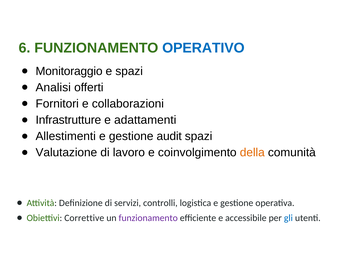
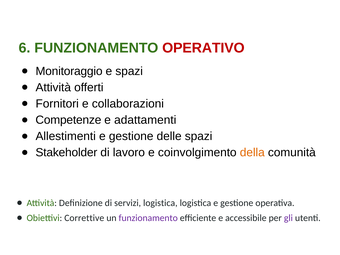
OPERATIVO colour: blue -> red (203, 48)
Analisi: Analisi -> Attività (53, 87)
Infrastrutture: Infrastrutture -> Competenze (68, 120)
audit: audit -> delle (169, 136)
Valutazione: Valutazione -> Stakeholder (66, 153)
servizi controlli: controlli -> logistica (160, 203)
gli colour: blue -> purple (288, 218)
